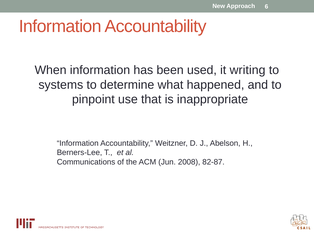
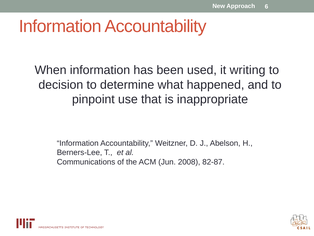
systems: systems -> decision (61, 85)
